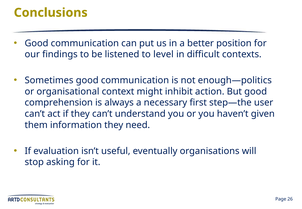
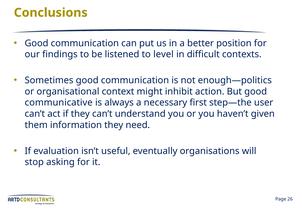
comprehension: comprehension -> communicative (59, 103)
